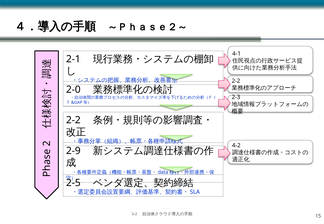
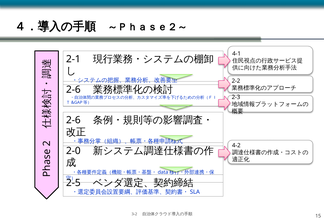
2-0: 2-0 -> 2-6 (73, 90)
2-2: 2-2 -> 2-6 (73, 120)
2-9: 2-9 -> 2-0 (73, 151)
